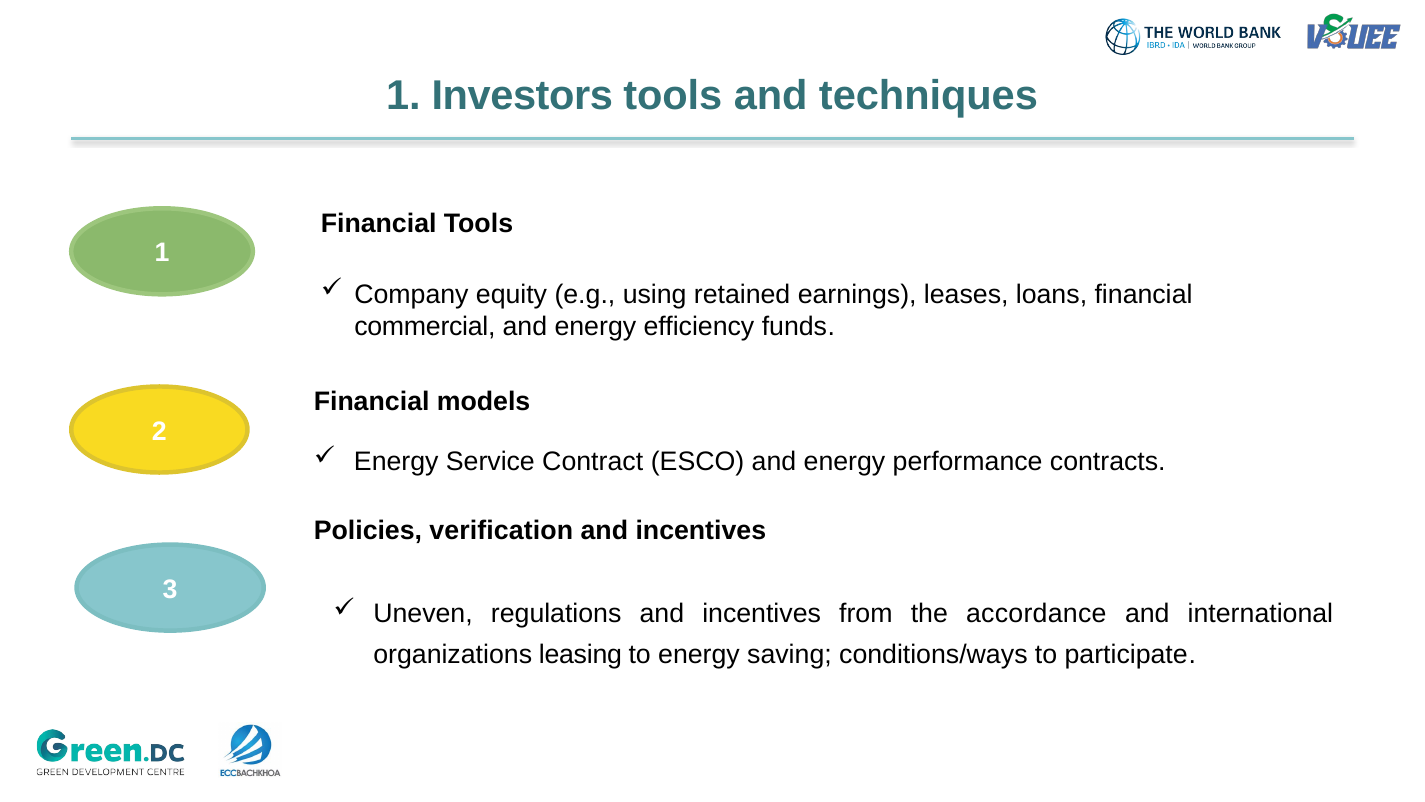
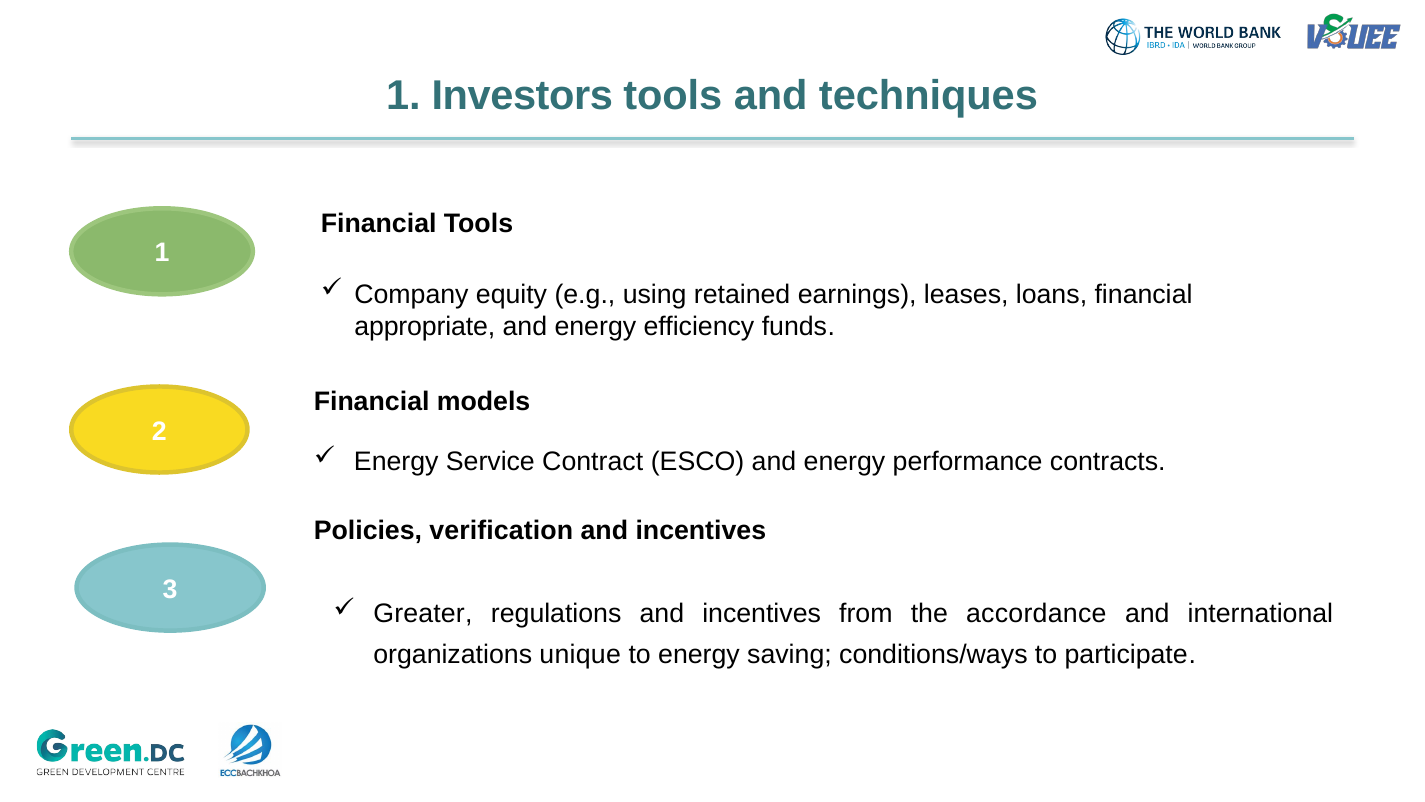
commercial: commercial -> appropriate (425, 326)
Uneven: Uneven -> Greater (423, 614)
leasing: leasing -> unique (580, 654)
